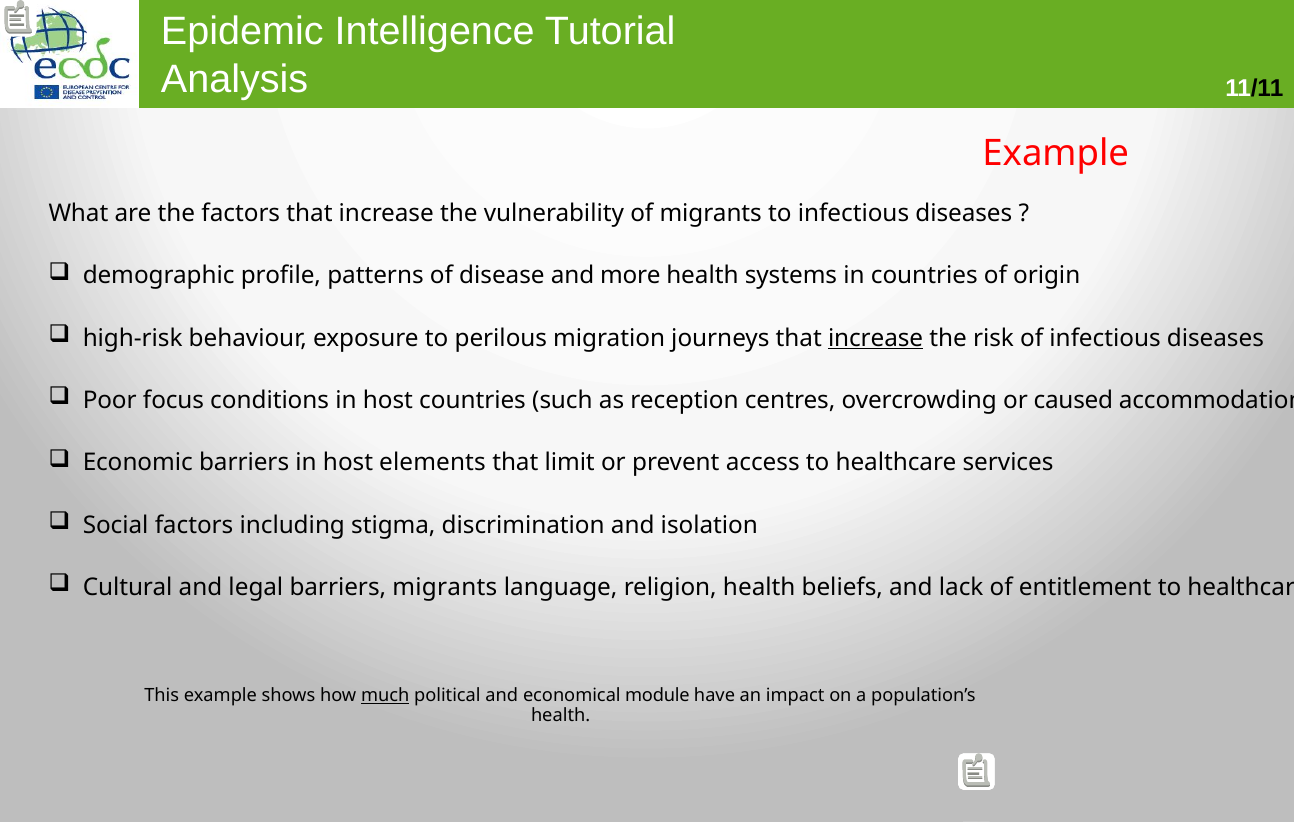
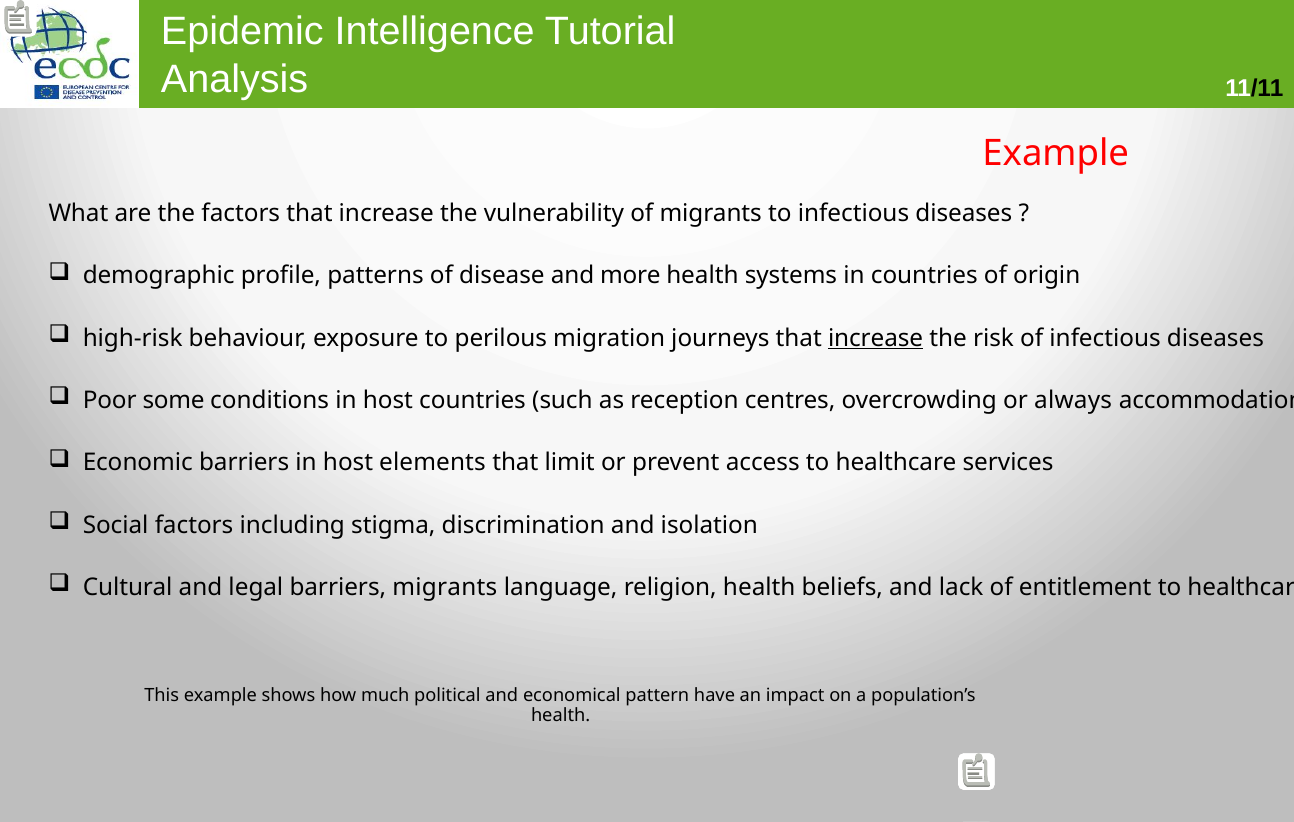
focus: focus -> some (174, 400)
caused: caused -> always (1073, 400)
much underline: present -> none (385, 695)
module: module -> pattern (657, 695)
